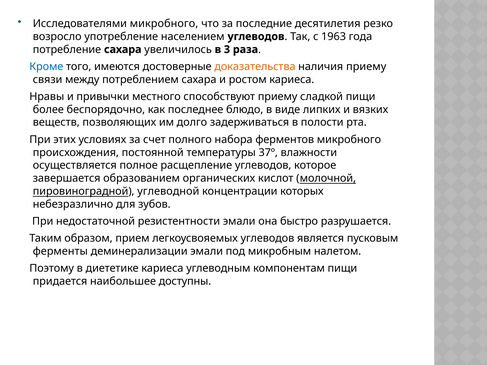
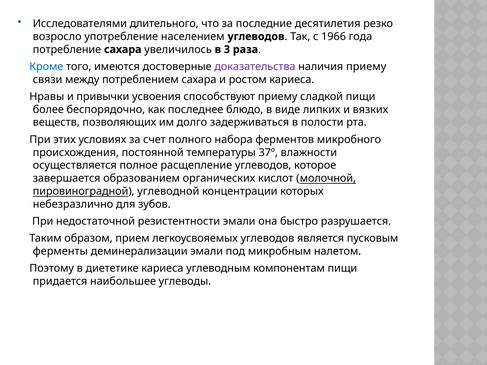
Исследователями микробного: микробного -> длительного (164, 24)
1963: 1963 -> 1966 (334, 37)
доказательства colour: orange -> purple (255, 67)
местного: местного -> усвоения (156, 97)
доступны: доступны -> углеводы (185, 282)
